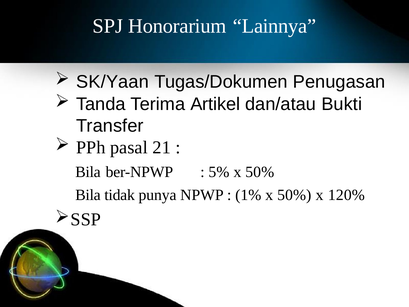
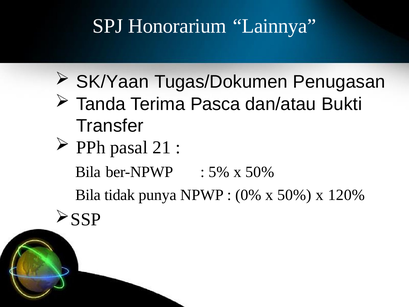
Artikel: Artikel -> Pasca (215, 104)
1%: 1% -> 0% (248, 195)
